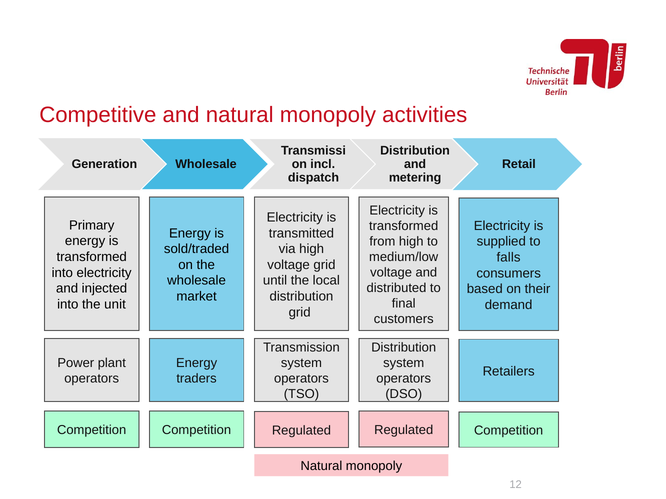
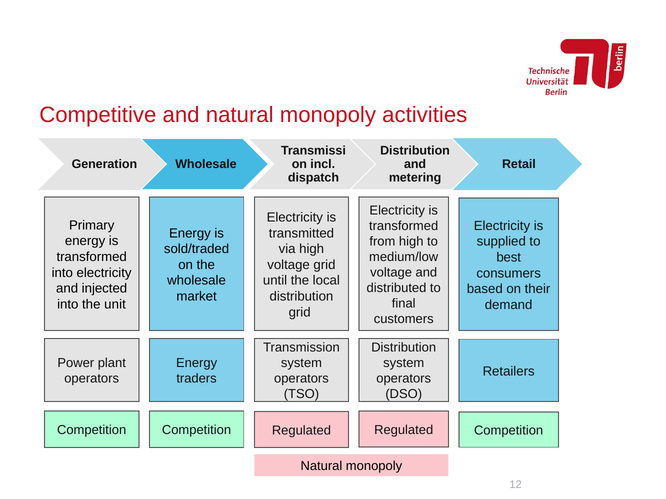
falls: falls -> best (509, 258)
